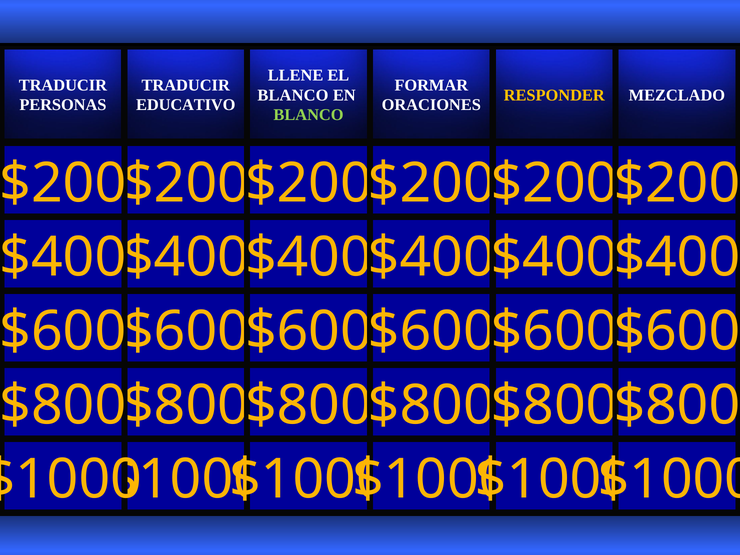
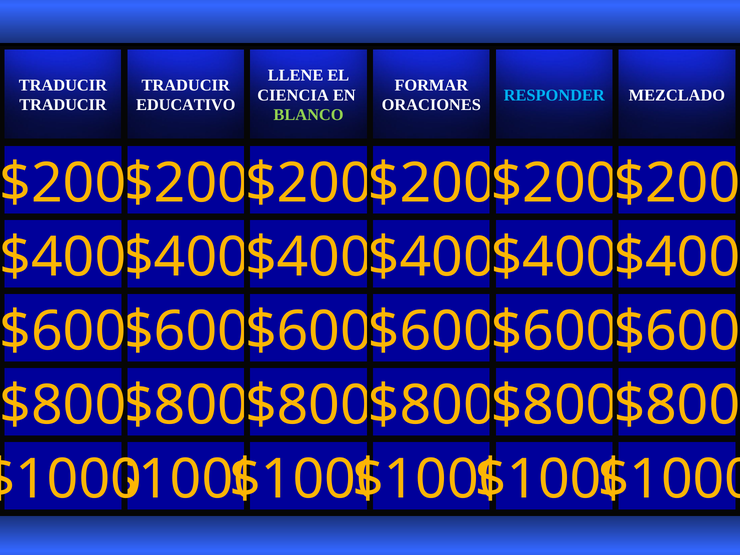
BLANCO: BLANCO -> CIENCIA (293, 95)
RESPONDER colour: yellow -> light blue (554, 95)
PERSONAS: PERSONAS -> TRADUCIR (63, 105)
